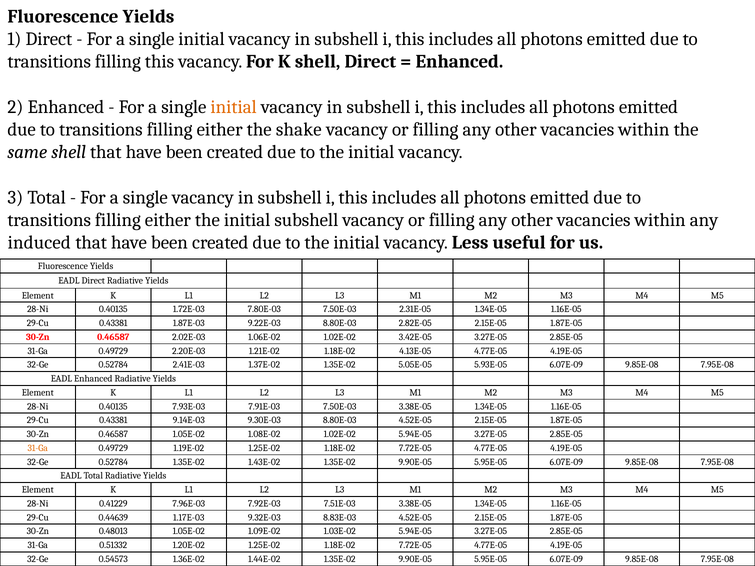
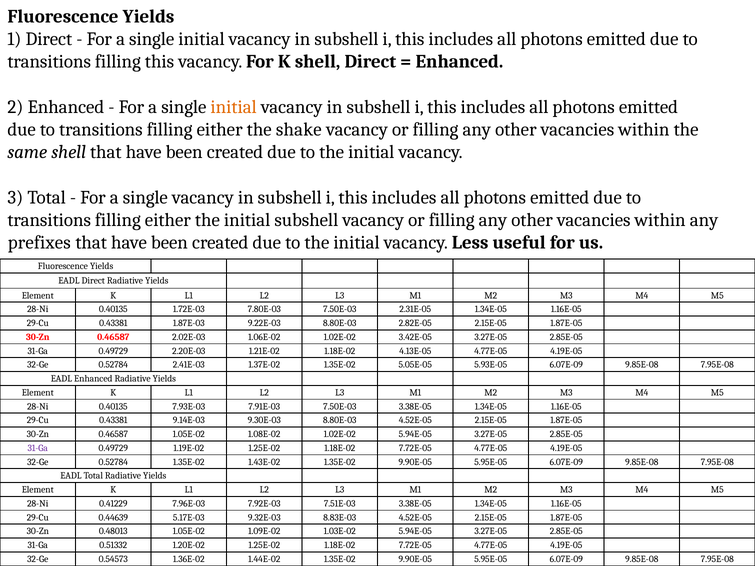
induced: induced -> prefixes (39, 243)
31-Ga colour: orange -> purple (38, 448)
1.17E-03: 1.17E-03 -> 5.17E-03 (189, 518)
